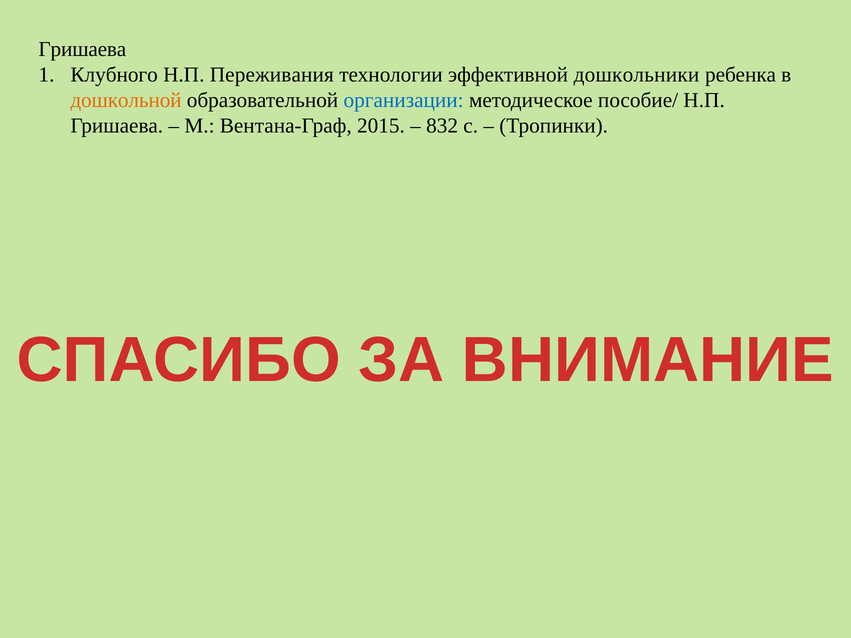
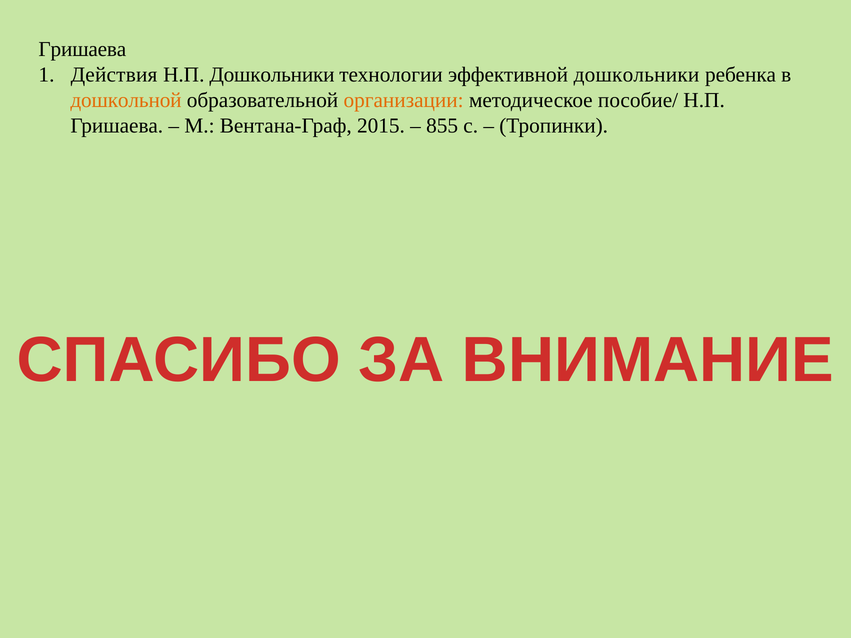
Клубного: Клубного -> Действия (114, 75)
Н.П Переживания: Переживания -> Дошкольники (272, 75)
организации colour: blue -> orange (404, 100)
832: 832 -> 855 (442, 126)
